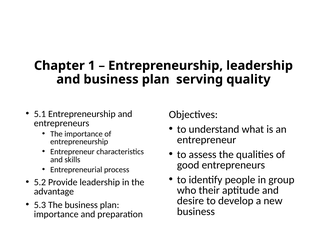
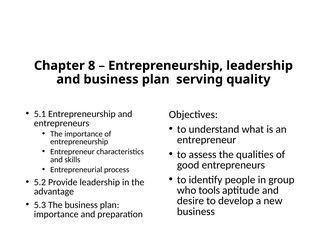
1: 1 -> 8 (92, 66)
their: their -> tools (209, 190)
